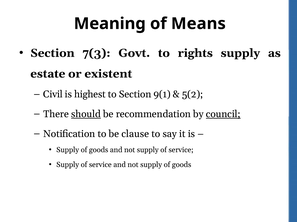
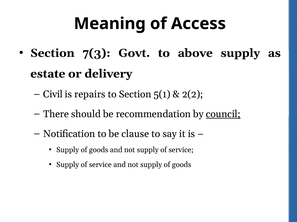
Means: Means -> Access (198, 24)
rights: rights -> above (195, 53)
existent: existent -> delivery (108, 74)
highest: highest -> repairs (90, 95)
9(1: 9(1 -> 5(1 (162, 95)
5(2: 5(2 -> 2(2 (193, 95)
should underline: present -> none (86, 114)
